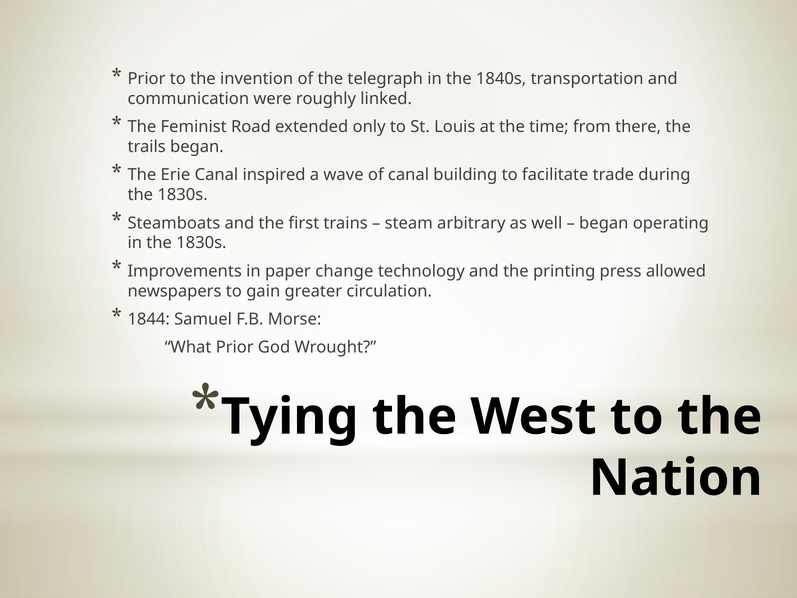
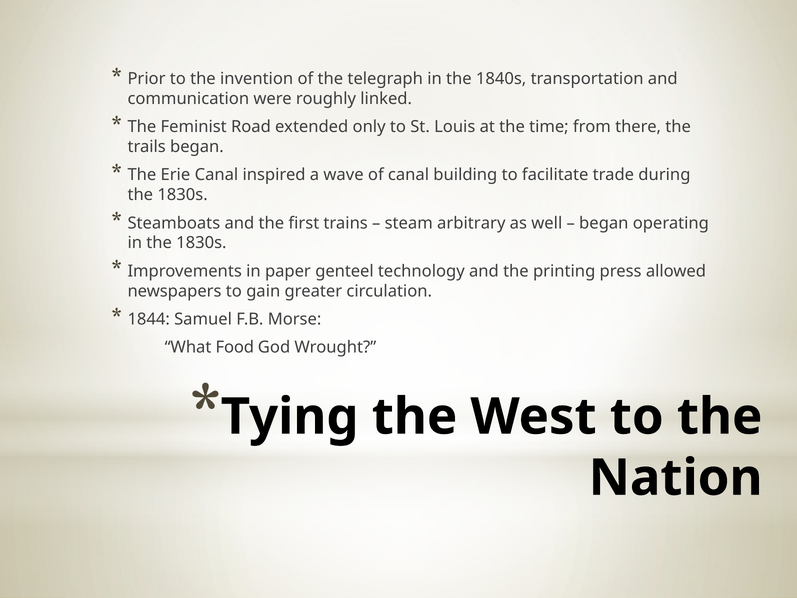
change: change -> genteel (344, 271)
What Prior: Prior -> Food (235, 347)
